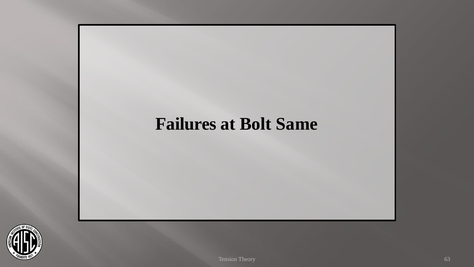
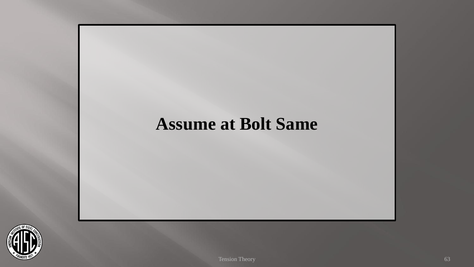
Failures: Failures -> Assume (186, 124)
